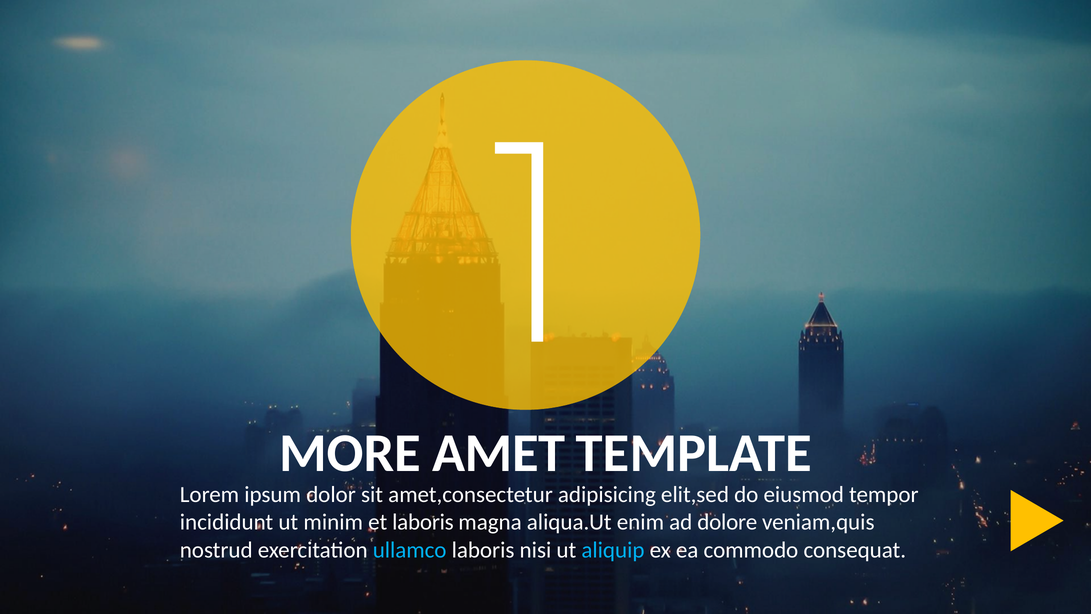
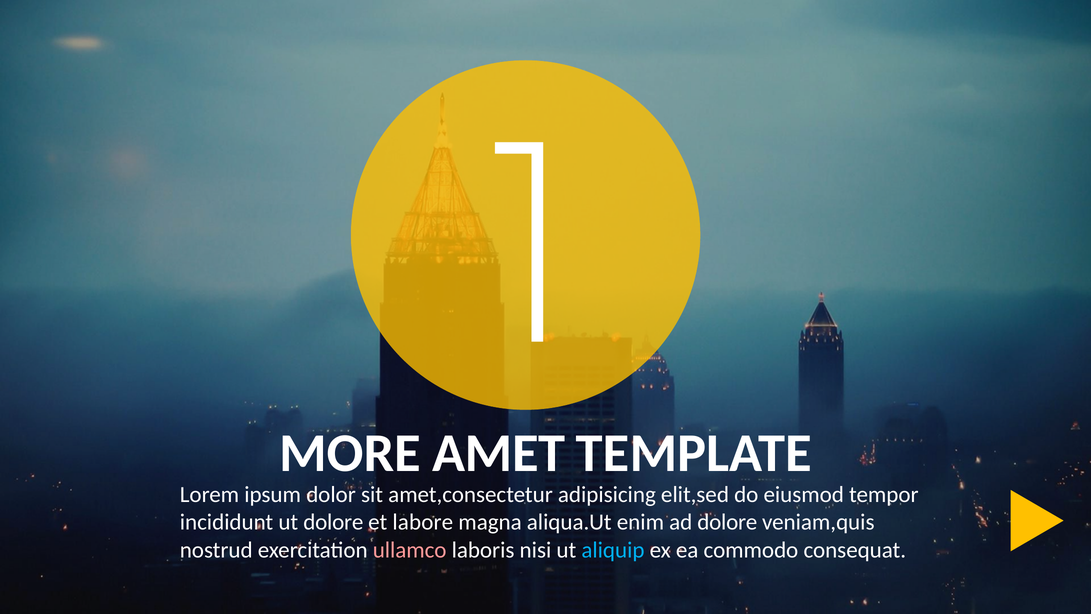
ut minim: minim -> dolore (333, 522)
et laboris: laboris -> labore (423, 522)
ullamco colour: light blue -> pink (410, 550)
